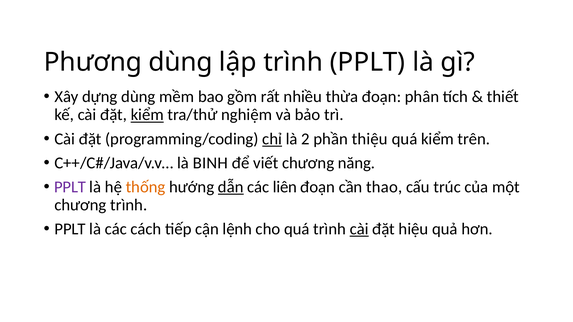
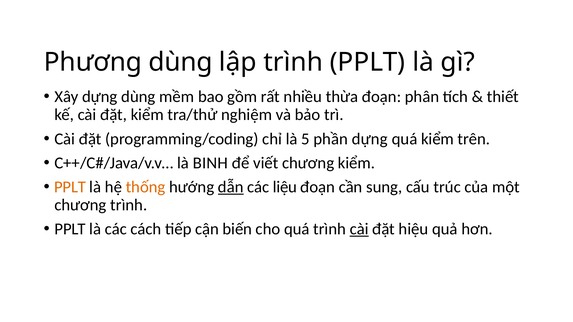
kiểm underline: present -> none (147, 115)
chỉ underline: present -> none (272, 139)
2: 2 -> 5 (306, 139)
phần thiệu: thiệu -> dựng (370, 139)
chương năng: năng -> kiểm (356, 163)
PPLT colour: purple -> orange (70, 187)
liên: liên -> liệu (285, 187)
thao: thao -> sung (384, 187)
lệnh: lệnh -> biến (237, 229)
